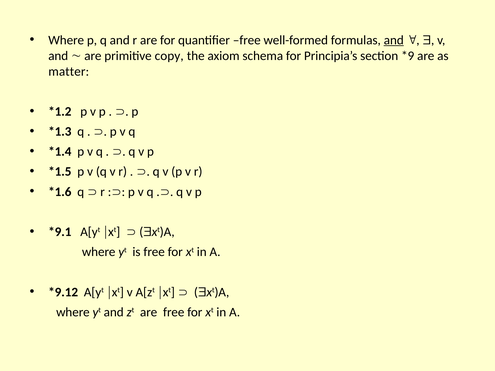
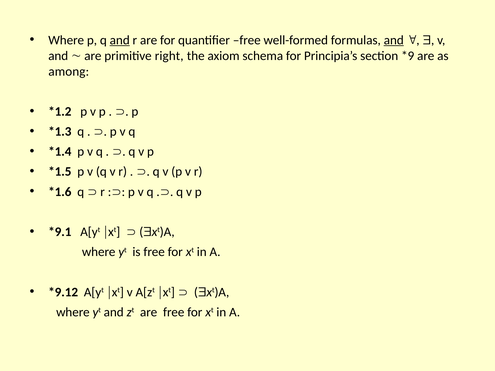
and underline: none -> present (120, 40)
copy: copy -> right (169, 56)
matter: matter -> among (69, 71)
